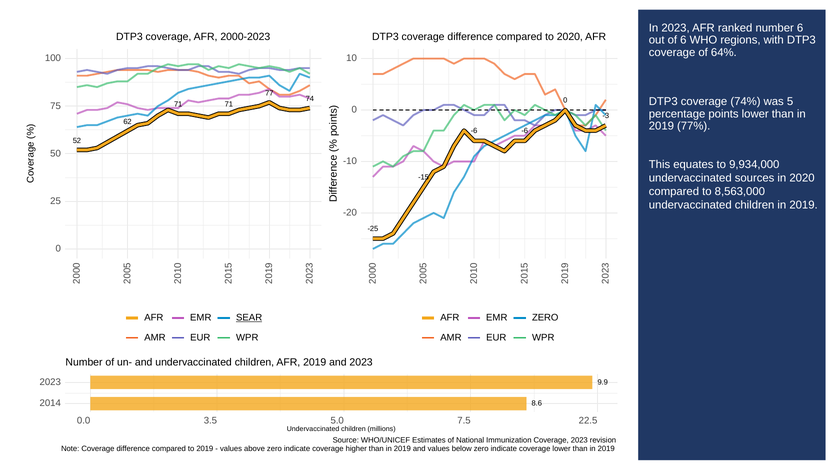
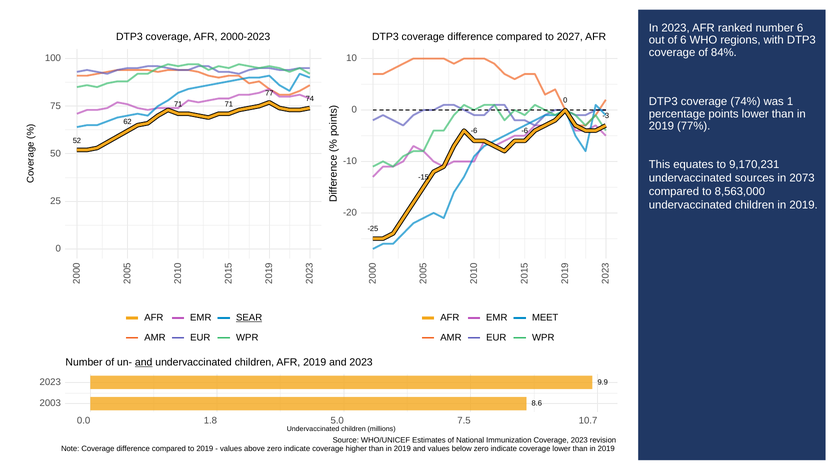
to 2020: 2020 -> 2027 (570, 37)
64%: 64% -> 84% (724, 52)
was 5: 5 -> 1 (790, 102)
9,934,000: 9,934,000 -> 9,170,231 (754, 164)
in 2020: 2020 -> 2073 (802, 178)
ZERO: ZERO -> MEET (545, 318)
and underline: none -> present (144, 362)
2014: 2014 -> 2003 (50, 403)
3.5: 3.5 -> 1.8 (210, 421)
22.5: 22.5 -> 10.7 (588, 421)
